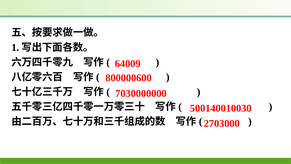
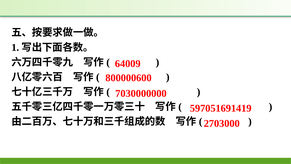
500140010030: 500140010030 -> 597051691419 (221, 108)
